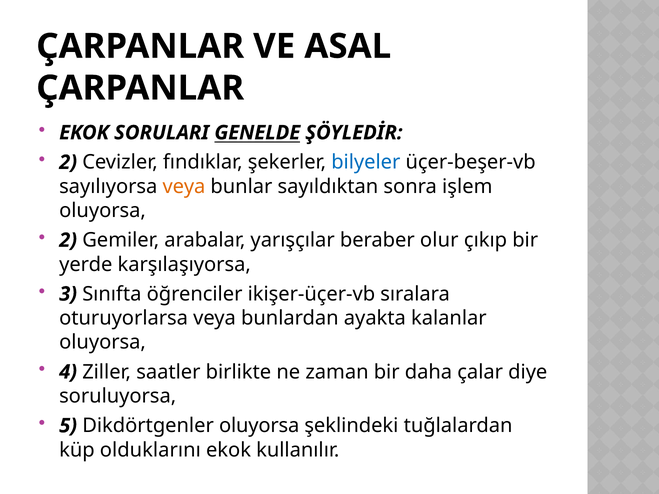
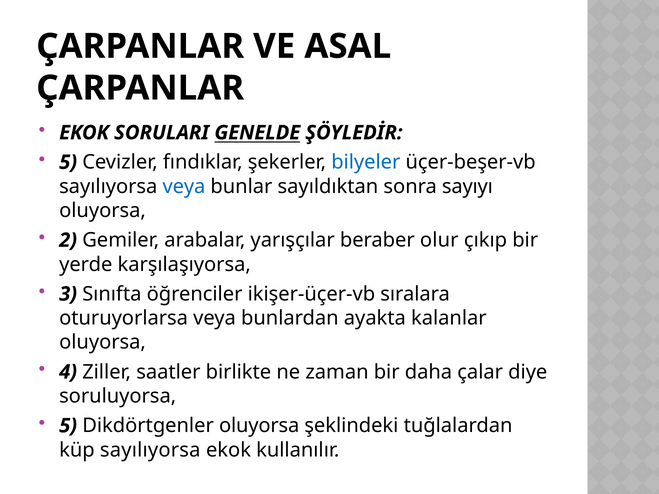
2: 2 -> 5 (68, 162)
veya colour: orange -> blue (184, 187)
işlem: işlem -> sayıyı (467, 187)
küp olduklarını: olduklarını -> sayılıyorsa (150, 450)
